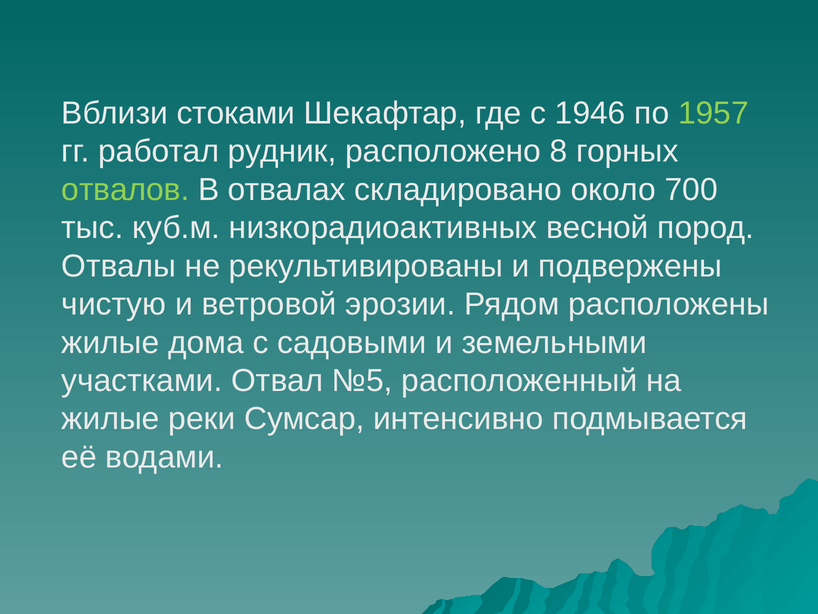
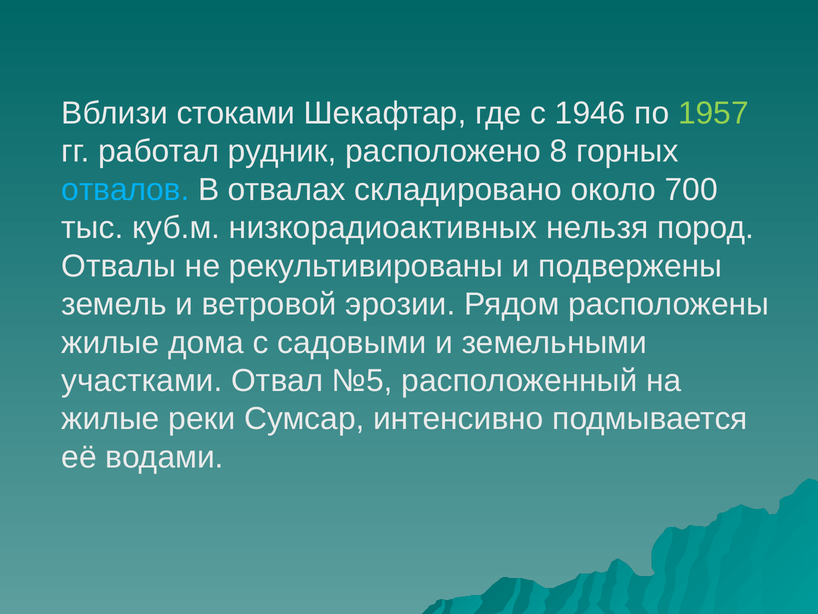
отвалов colour: light green -> light blue (125, 189)
весной: весной -> нельзя (597, 228)
чистую: чистую -> земель (114, 304)
